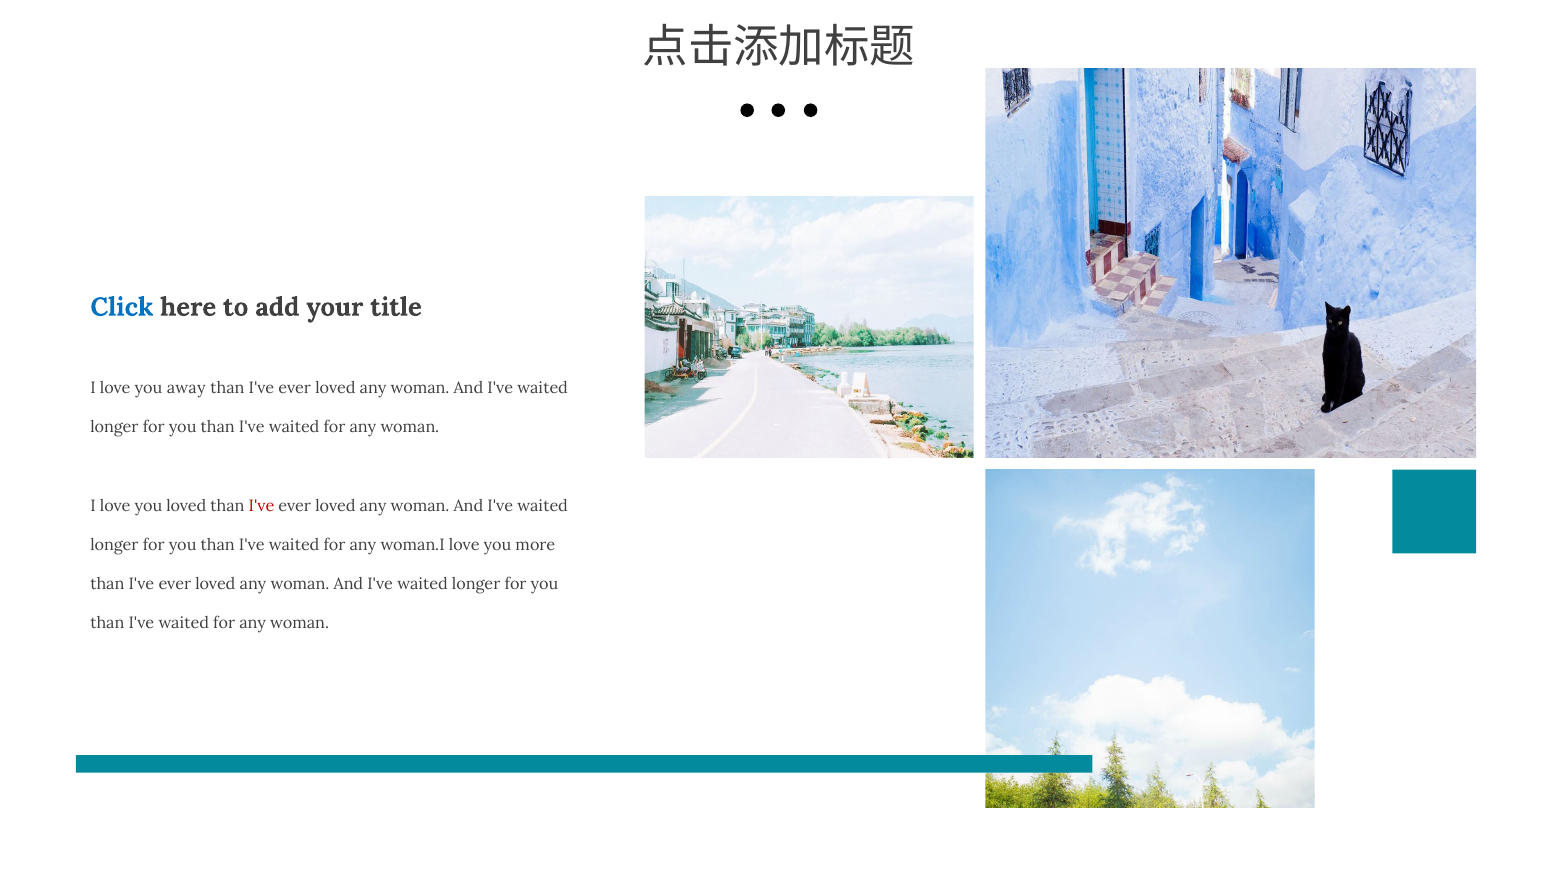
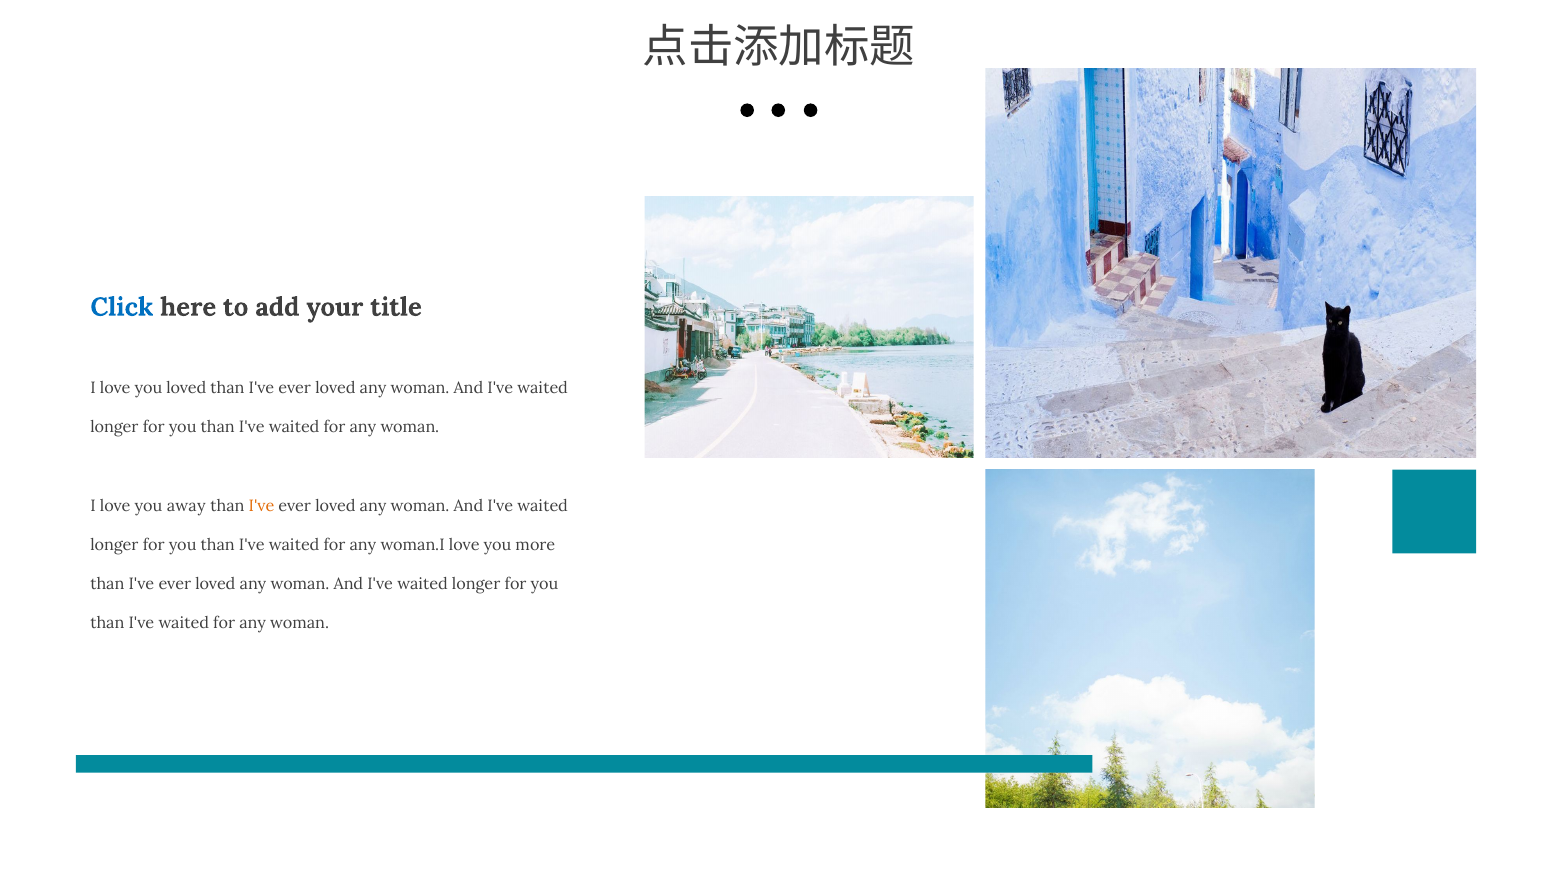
you away: away -> loved (186, 388)
you loved: loved -> away (186, 505)
I've colour: red -> orange (262, 505)
